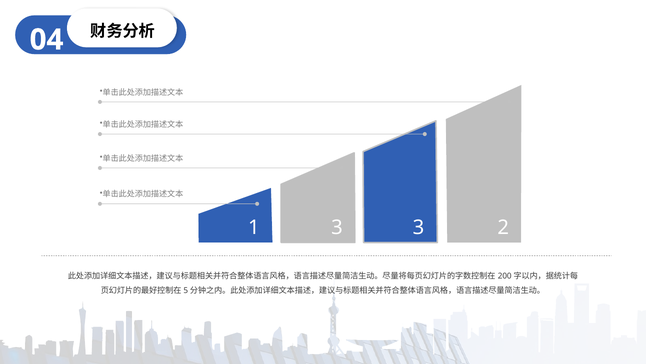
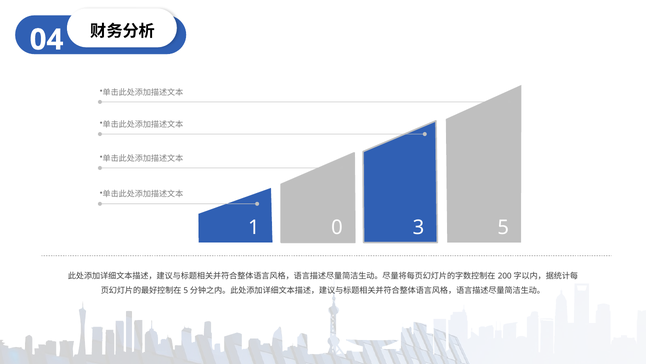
1 3: 3 -> 0 (337, 227)
2: 2 -> 5 (503, 227)
